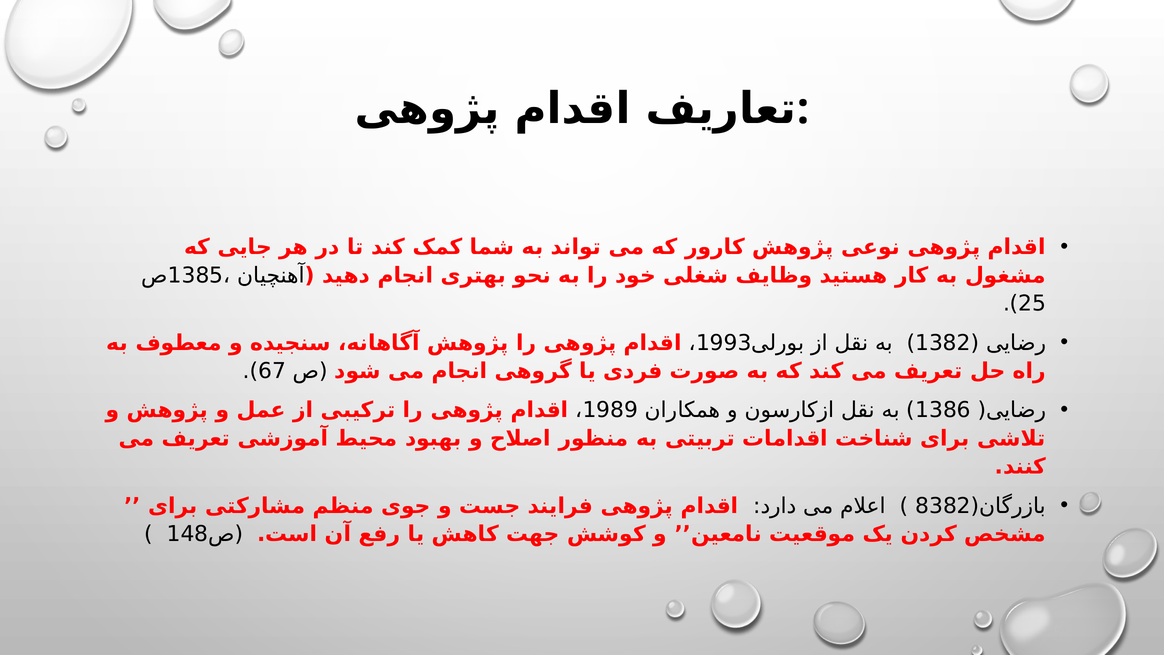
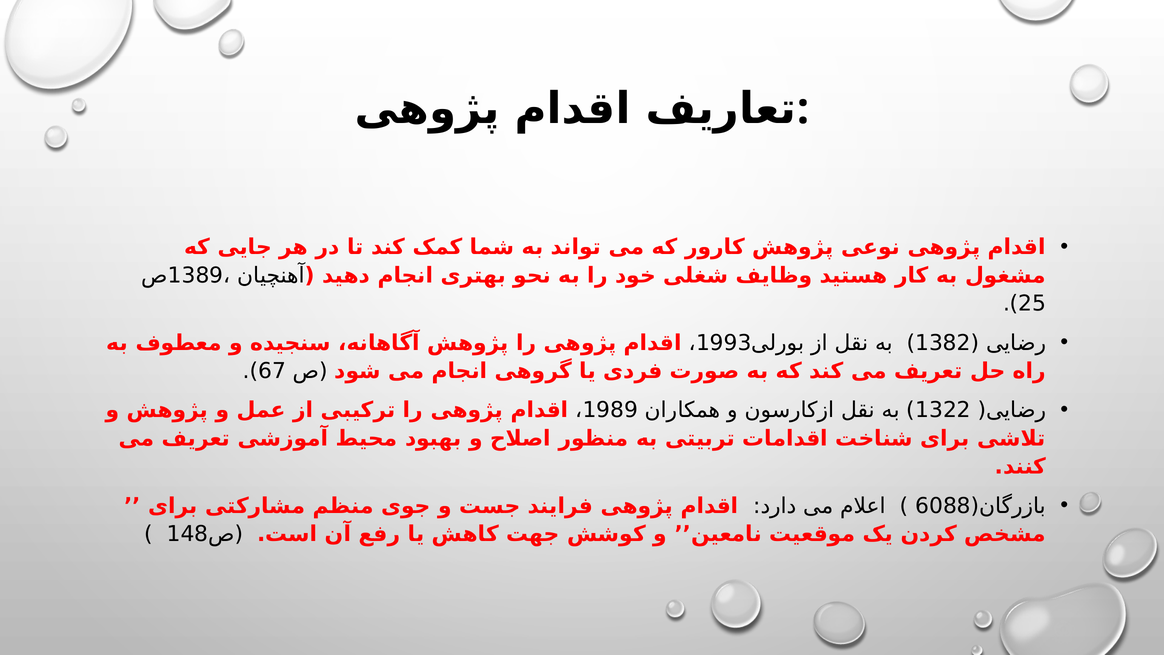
1385: 1385 -> 1389 (196, 275)
1386: 1386 -> 1322 (943, 410)
8382: 8382 -> 6088 (943, 506)
